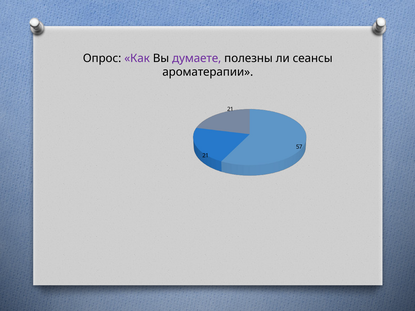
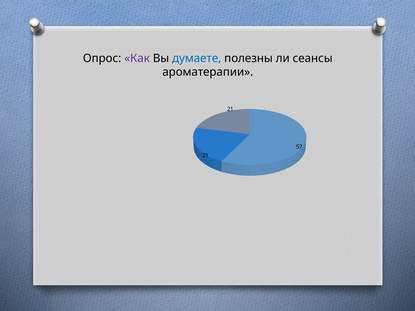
думаете colour: purple -> blue (197, 58)
